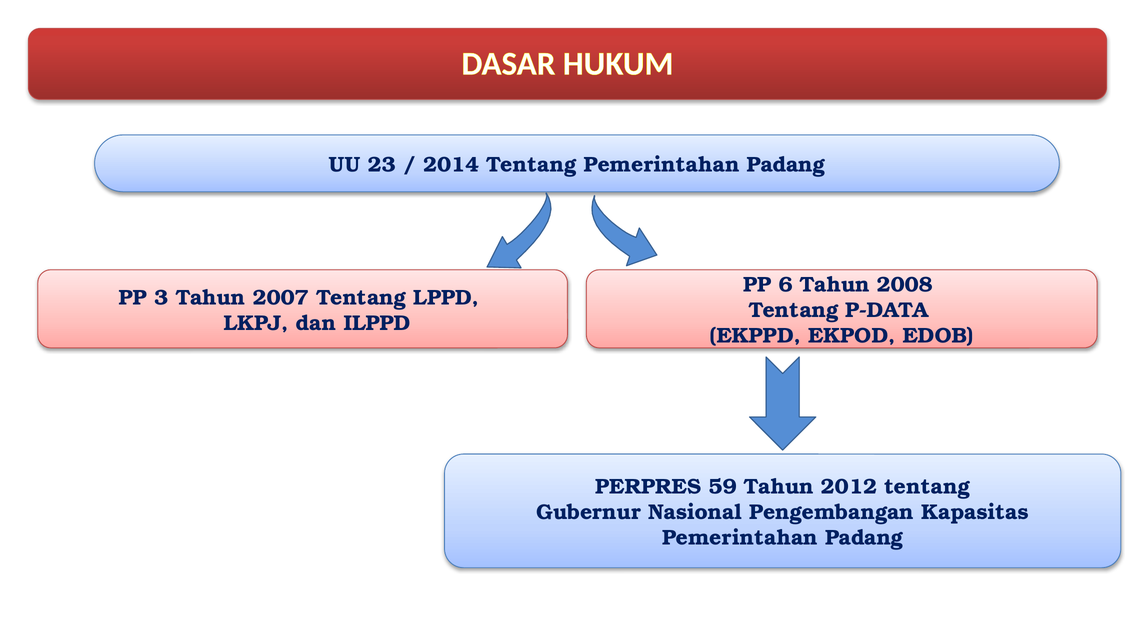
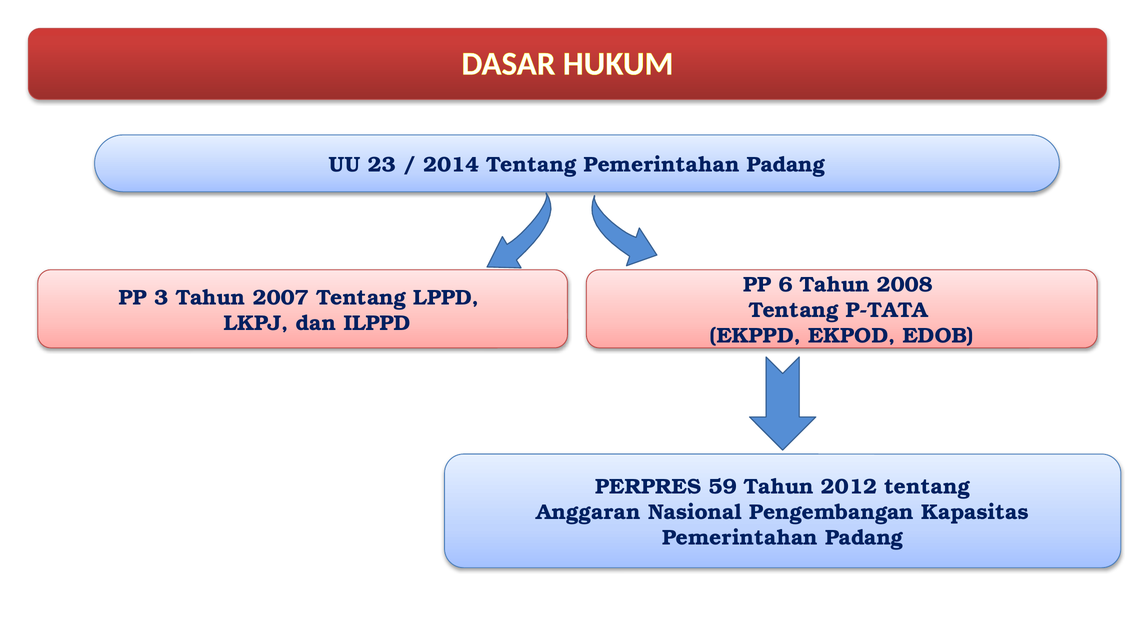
P-DATA: P-DATA -> P-TATA (887, 310)
Gubernur: Gubernur -> Anggaran (589, 512)
